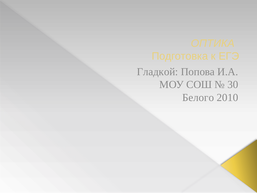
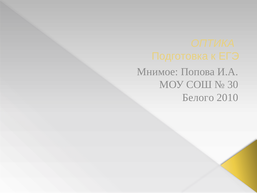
Гладкой: Гладкой -> Мнимое (158, 72)
